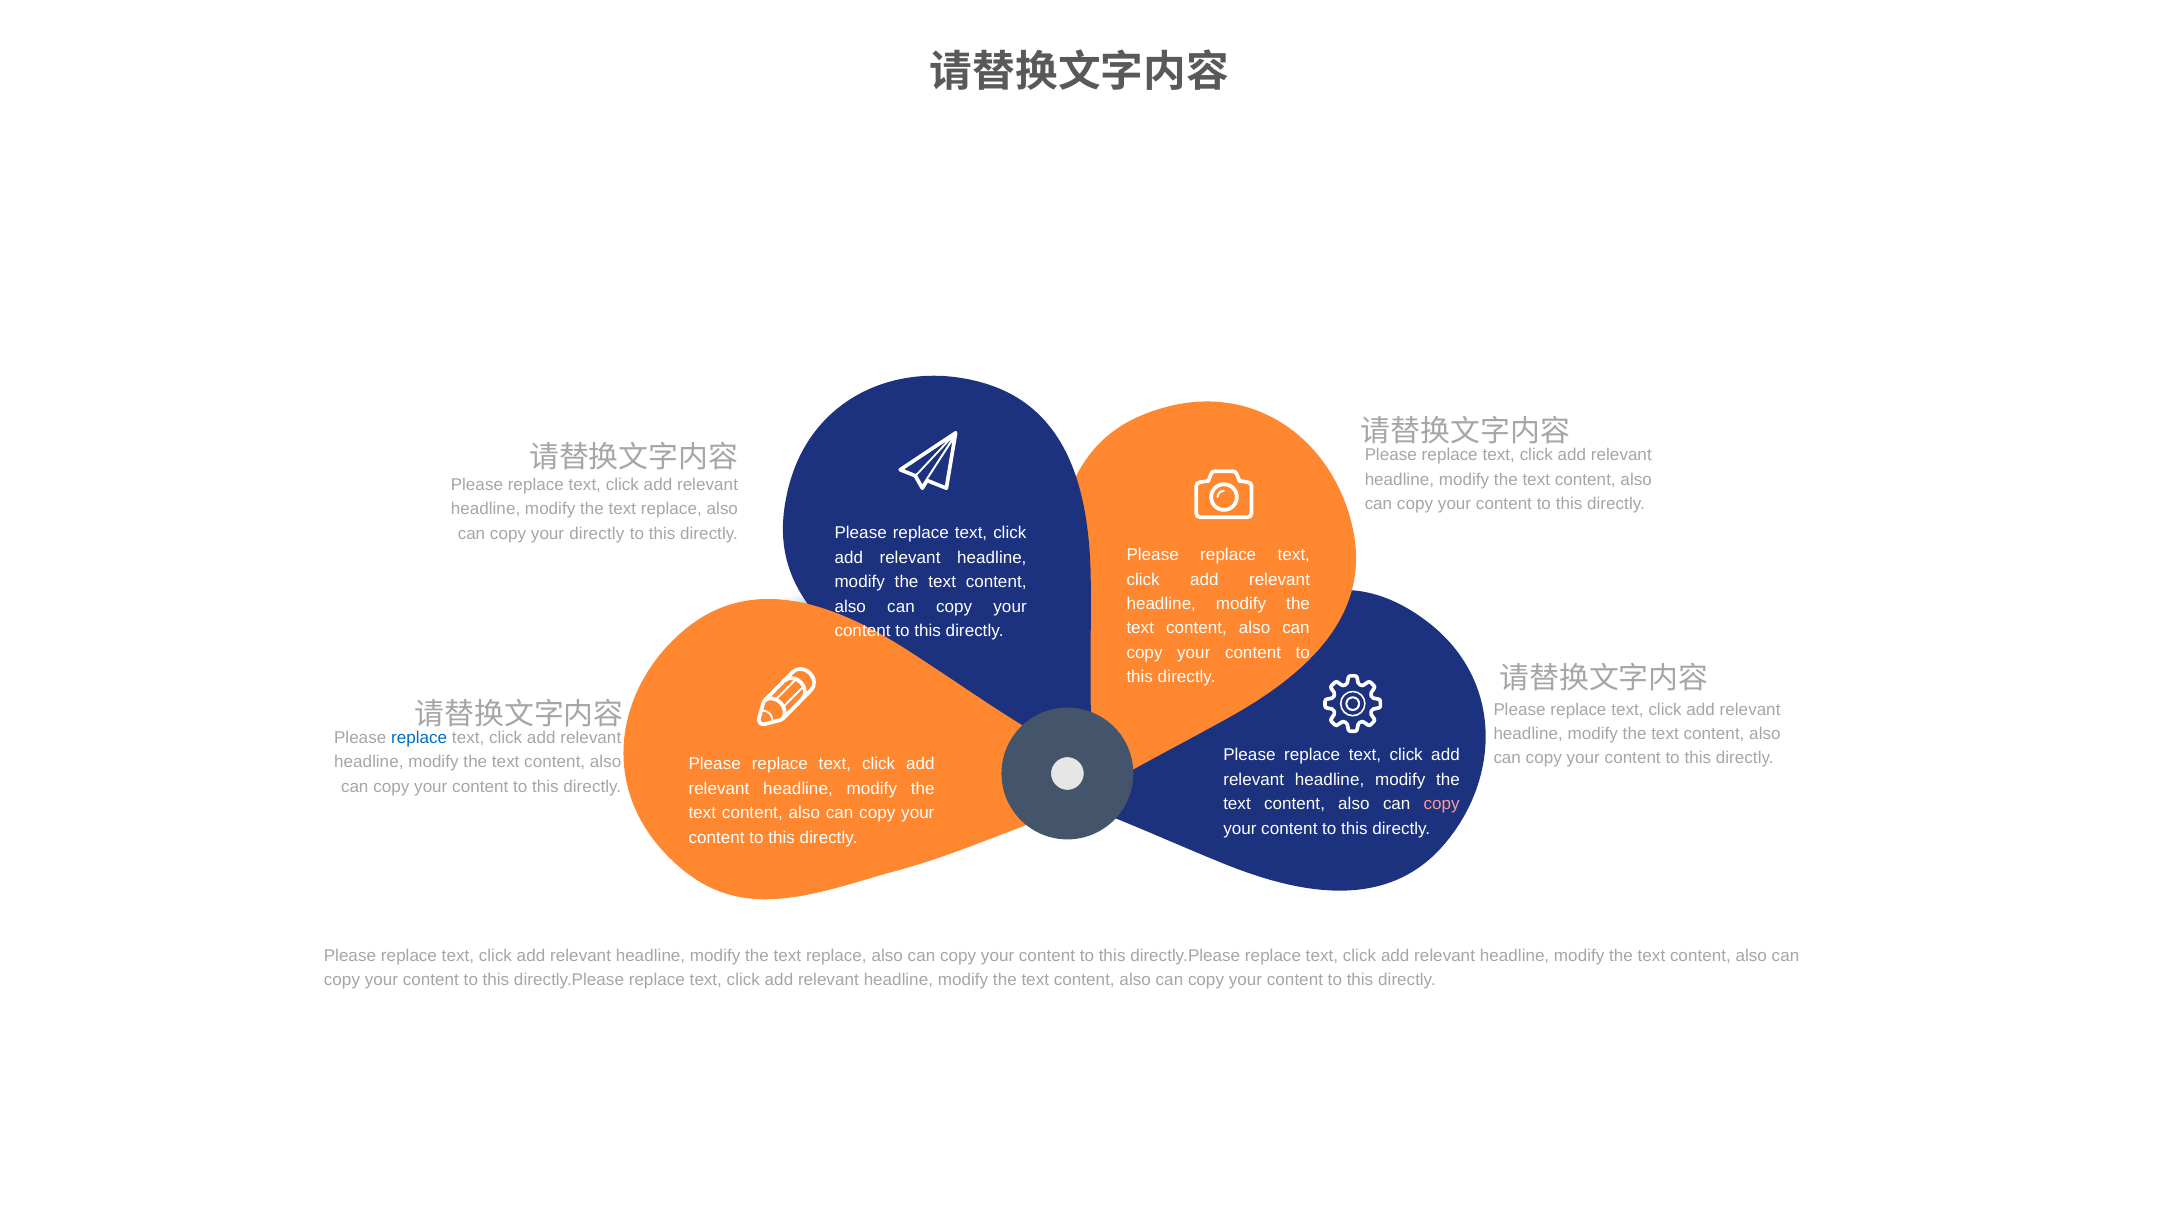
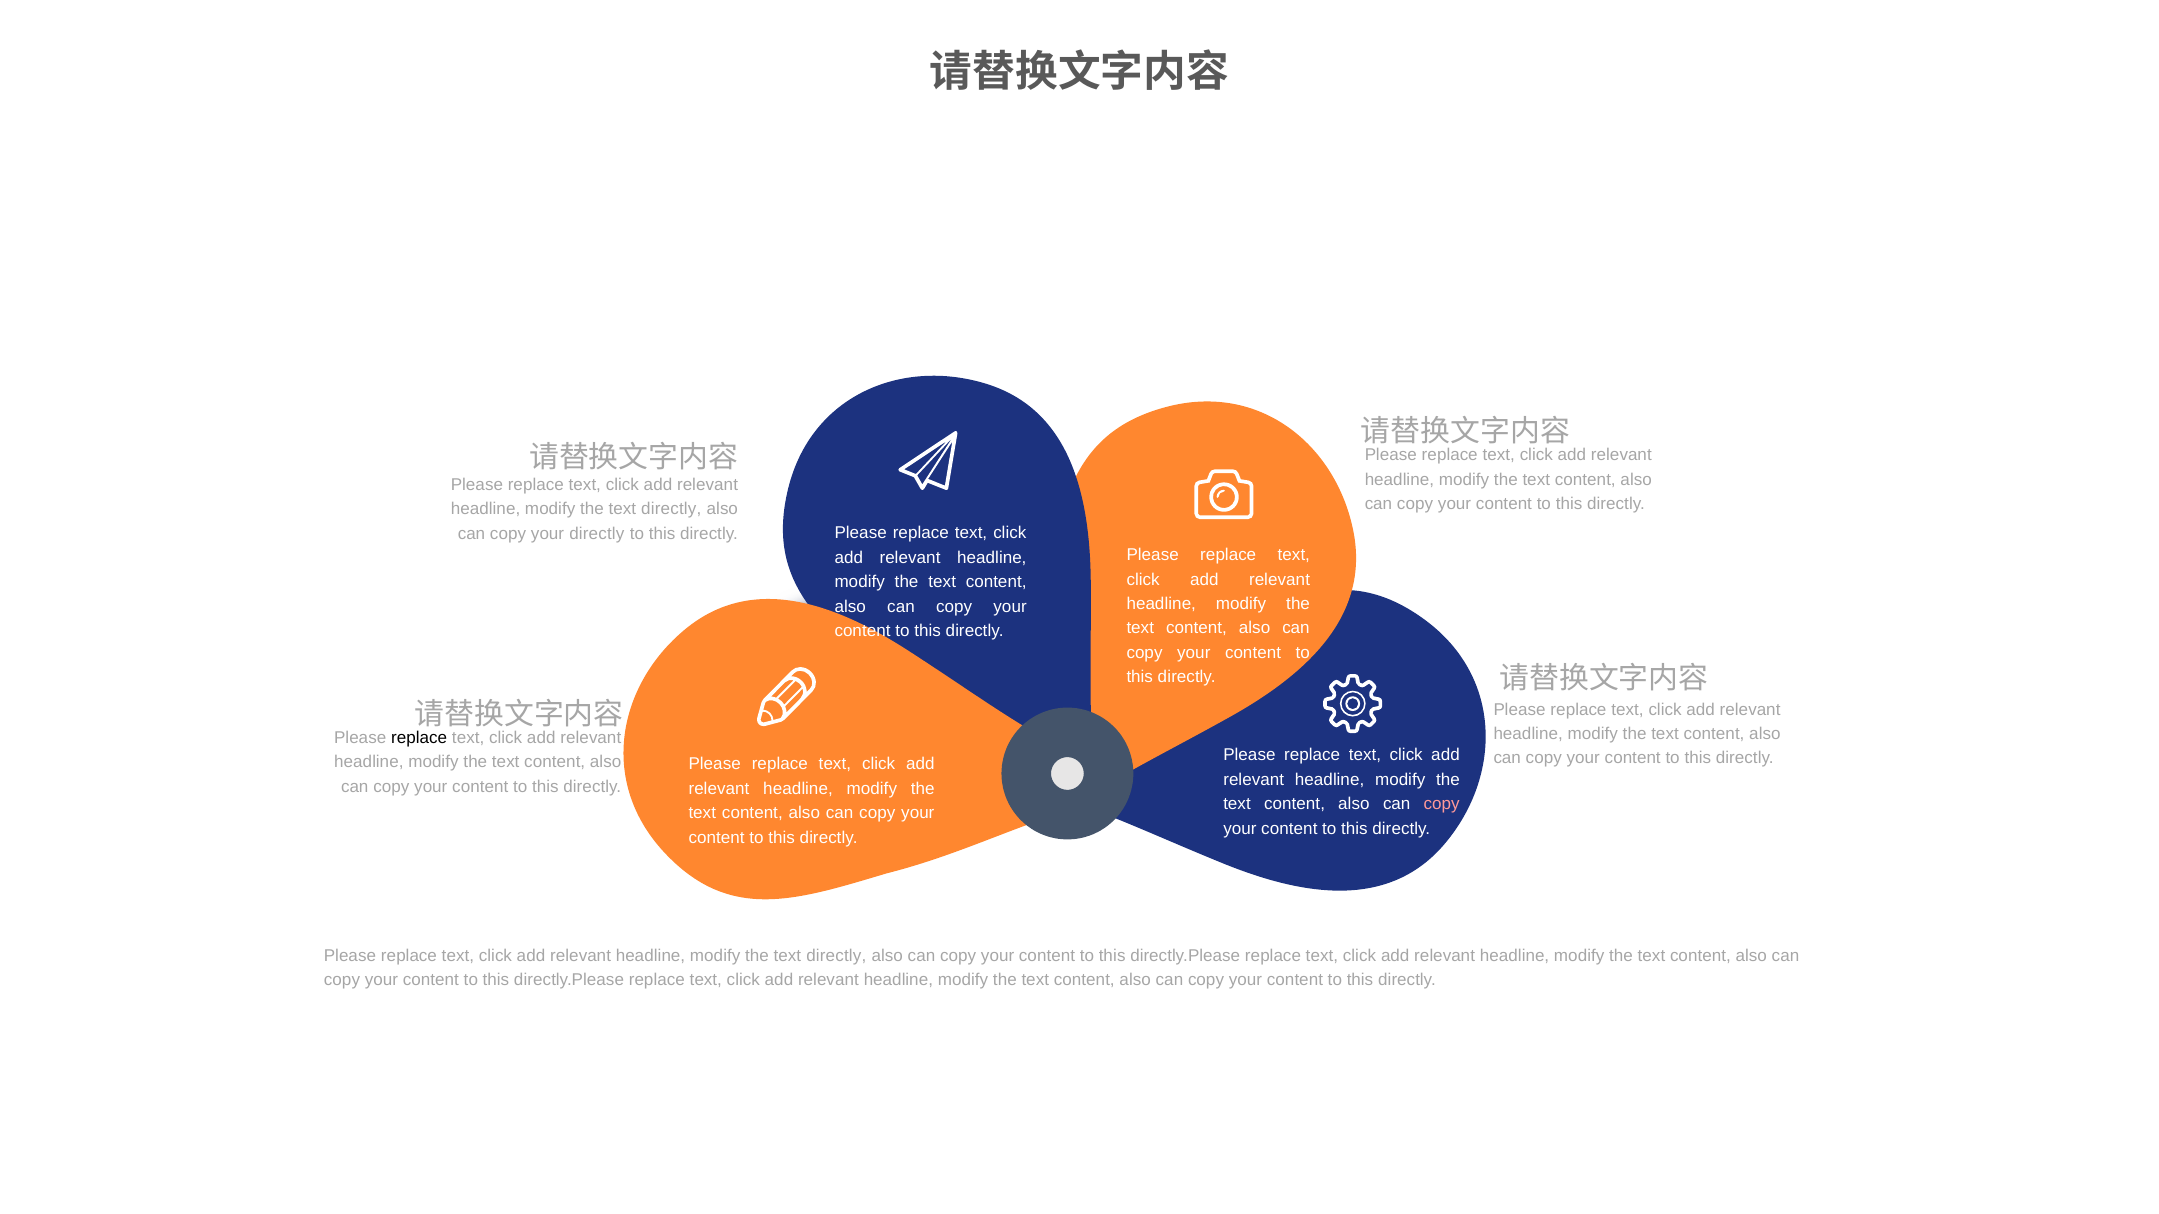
replace: replace -> directly (671, 509)
replace colour: blue -> black (419, 738)
replace: replace -> directly (836, 956)
